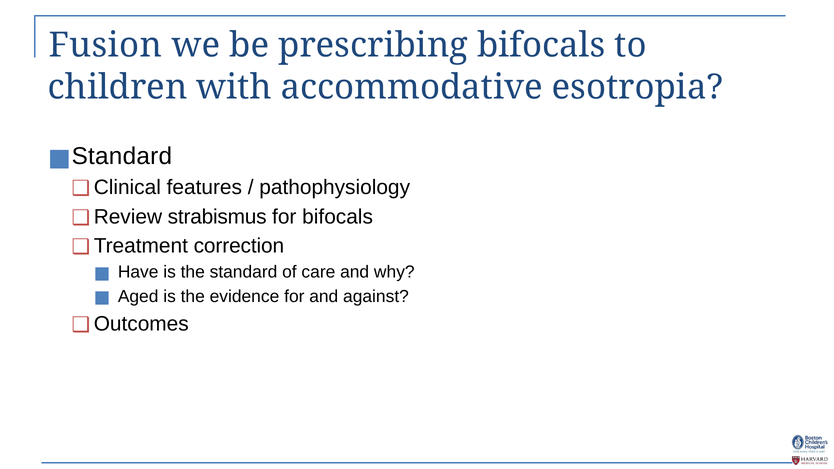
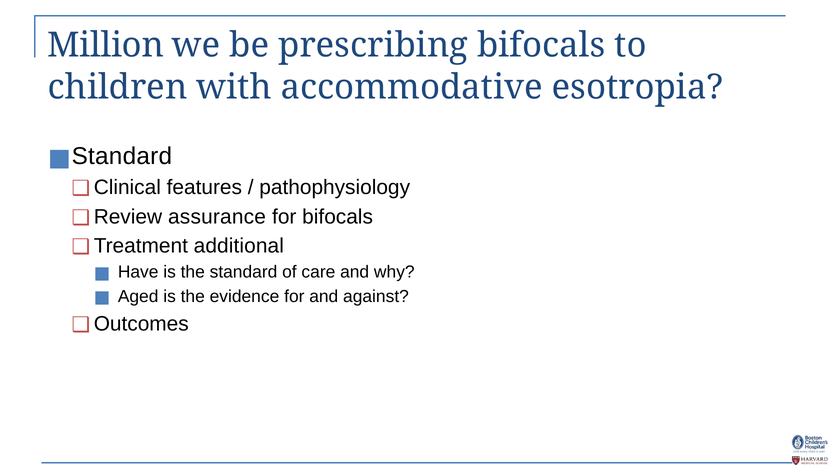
Fusion: Fusion -> Million (106, 45)
strabismus: strabismus -> assurance (217, 217)
correction: correction -> additional (239, 246)
